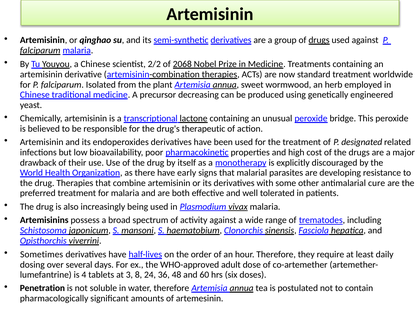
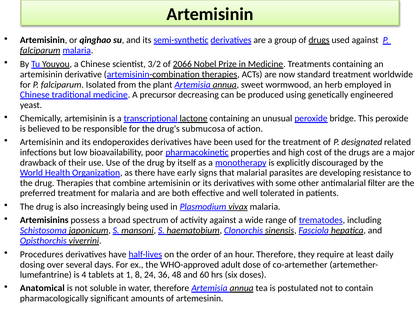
2/2: 2/2 -> 3/2 (154, 64)
2068: 2068 -> 2066 (182, 64)
therapeutic: therapeutic -> submucosa (203, 129)
cure: cure -> filter (377, 183)
Sometimes: Sometimes -> Procedures (42, 254)
3: 3 -> 1 (129, 275)
Penetration: Penetration -> Anatomical (42, 288)
